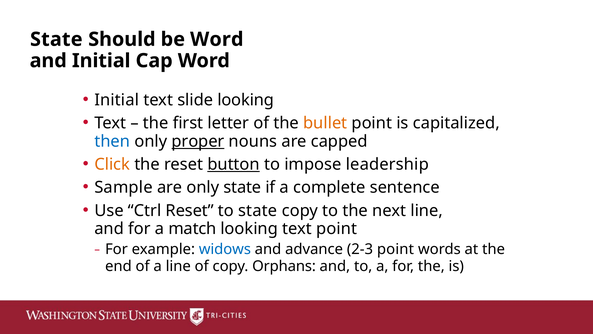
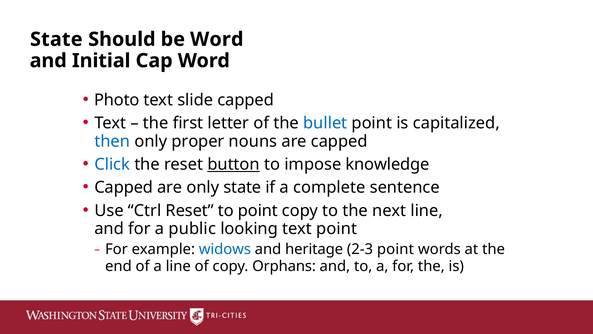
Initial: Initial -> Photo (117, 100)
slide looking: looking -> capped (246, 100)
bullet colour: orange -> blue (325, 123)
proper underline: present -> none (198, 141)
Click colour: orange -> blue (112, 164)
leadership: leadership -> knowledge (388, 164)
Sample: Sample -> Capped (124, 187)
to state: state -> point (258, 210)
match: match -> public (192, 228)
advance: advance -> heritage (314, 249)
